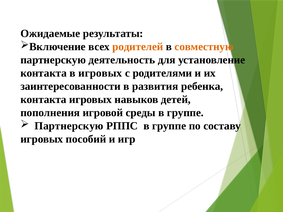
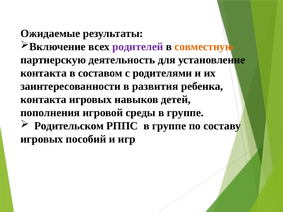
родителей colour: orange -> purple (138, 47)
в игровых: игровых -> составом (100, 73)
Партнерскую: Партнерскую -> Родительском (69, 126)
